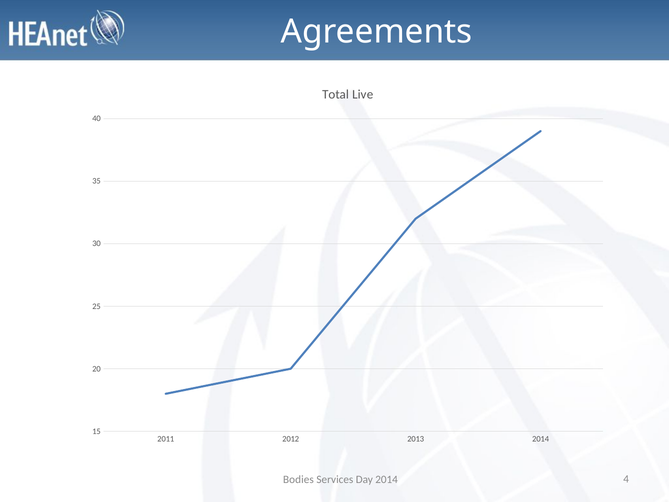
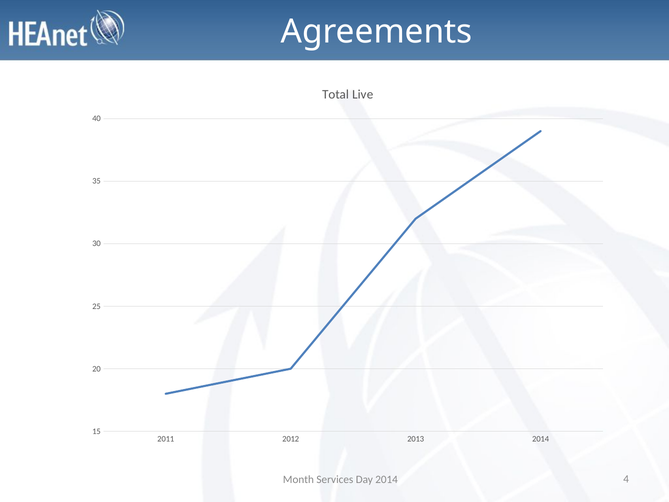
Bodies: Bodies -> Month (298, 479)
